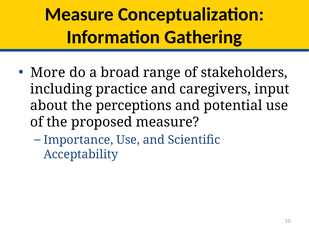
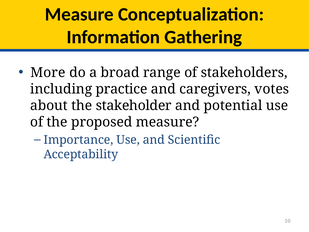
input: input -> votes (272, 89)
perceptions: perceptions -> stakeholder (134, 106)
